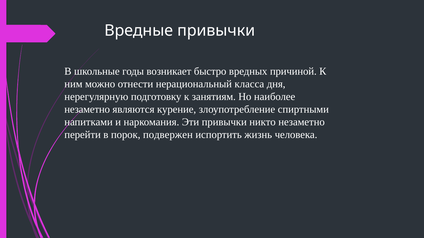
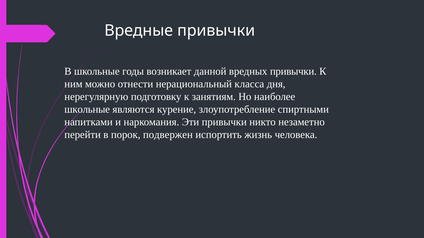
быстро: быстро -> данной (210, 71)
вредных причиной: причиной -> привычки (293, 71)
незаметно: незаметно -> школьные (87, 110)
